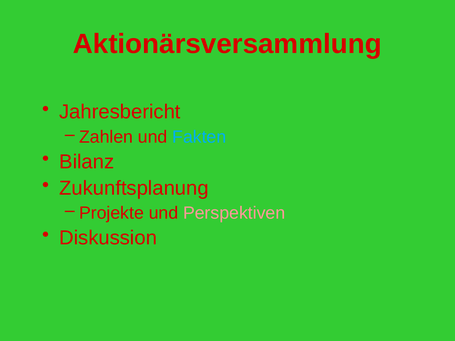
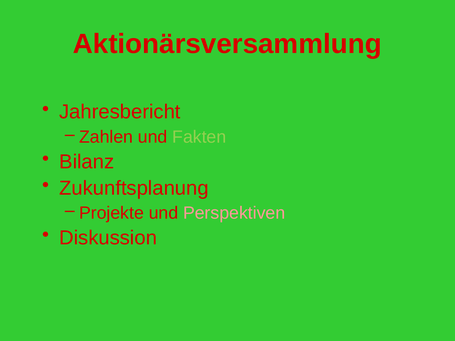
Fakten colour: light blue -> light green (199, 137)
